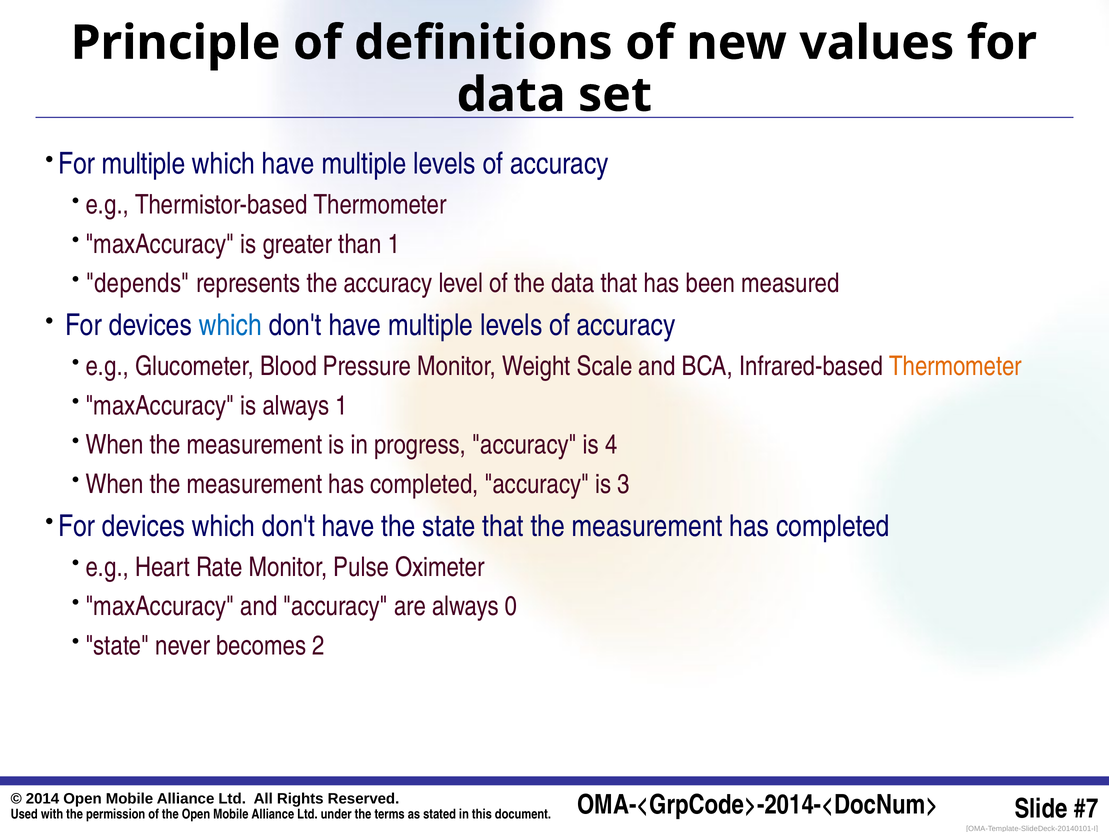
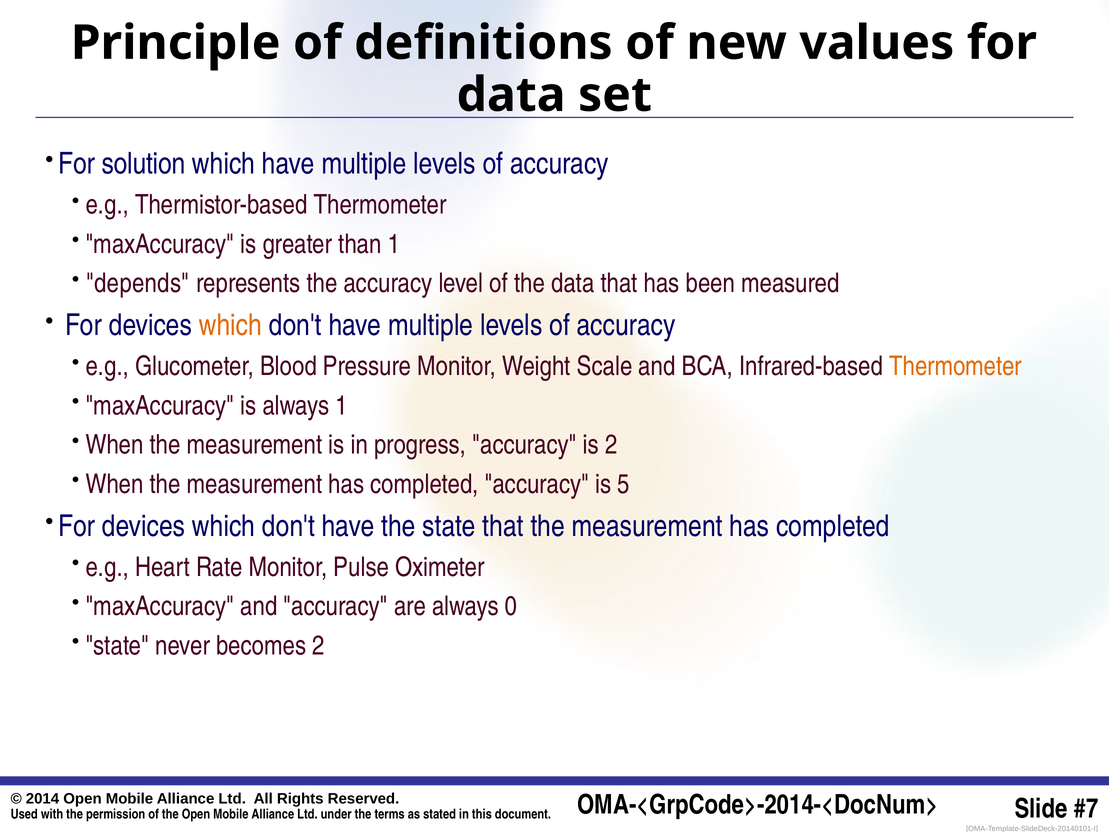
For multiple: multiple -> solution (144, 164)
which colour: blue -> orange (230, 325)
is 4: 4 -> 2 (611, 445)
3: 3 -> 5 (624, 484)
